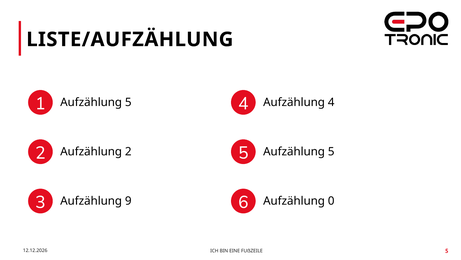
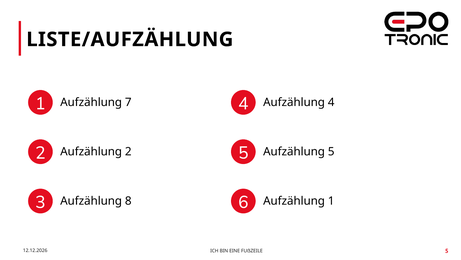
5: 5 -> 7 (128, 102)
9: 9 -> 8 (128, 200)
Aufzählung 0: 0 -> 1 (331, 200)
